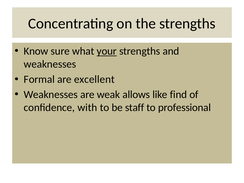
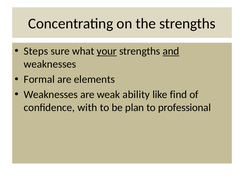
Know: Know -> Steps (36, 51)
and underline: none -> present (171, 51)
excellent: excellent -> elements (94, 79)
allows: allows -> ability (136, 95)
staff: staff -> plan (135, 108)
